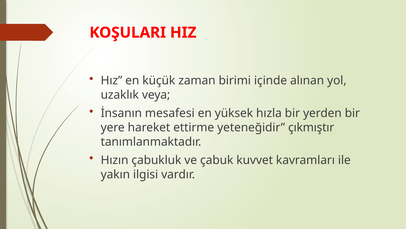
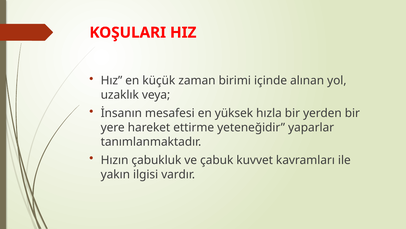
çıkmıştır: çıkmıştır -> yaparlar (311, 127)
